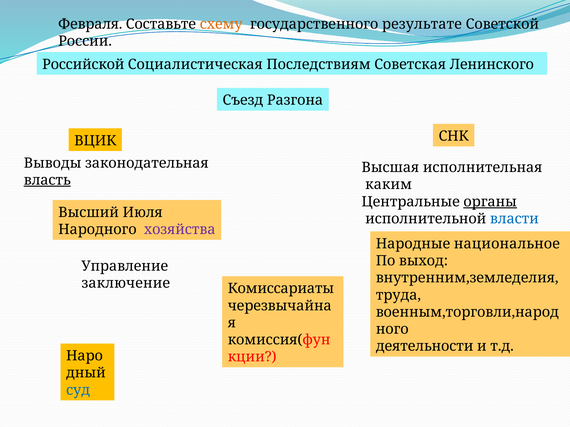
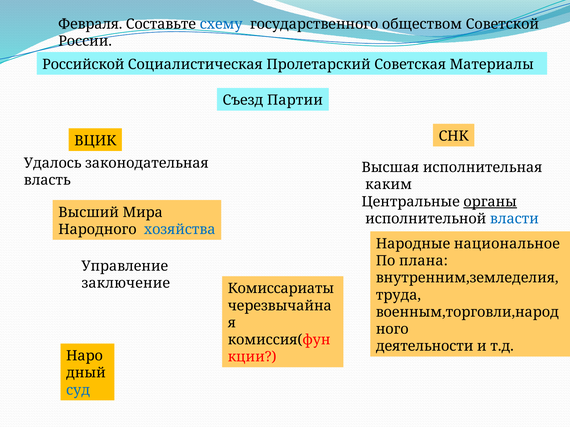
схему colour: orange -> blue (221, 24)
результате: результате -> обществом (422, 24)
Последствиям: Последствиям -> Пролетарский (319, 64)
Ленинского: Ленинского -> Материалы (492, 64)
Разгона: Разгона -> Партии (295, 100)
Выводы: Выводы -> Удалось (53, 163)
власть underline: present -> none (47, 180)
Июля: Июля -> Мира (143, 213)
хозяйства colour: purple -> blue (180, 230)
выход: выход -> плана (423, 261)
